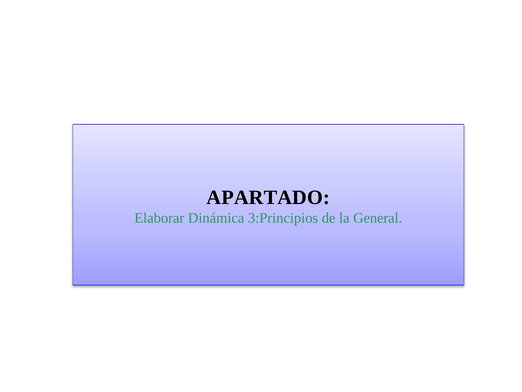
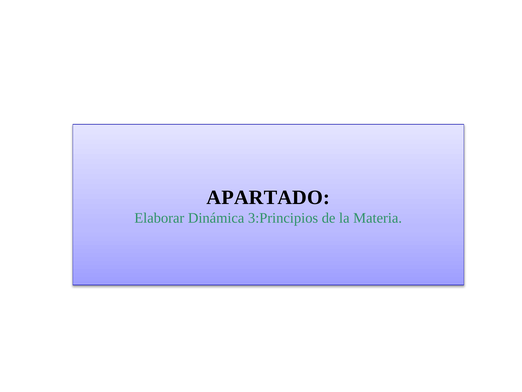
General: General -> Materia (378, 218)
